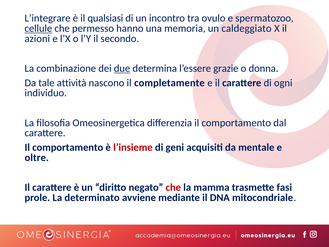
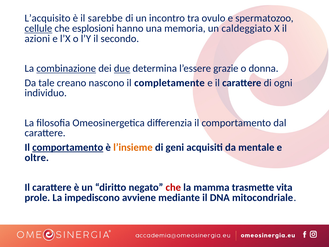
L’integrare: L’integrare -> L’acquisito (47, 18)
qualsiasi: qualsiasi -> sarebbe (105, 18)
permesso: permesso -> esplosioni (93, 28)
combinazione underline: none -> present (66, 68)
attività: attività -> creano (72, 83)
comportamento underline: none -> present (68, 147)
l’insieme colour: red -> orange (133, 147)
fasi: fasi -> vita (284, 187)
determinato: determinato -> impediscono (92, 197)
